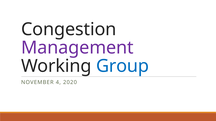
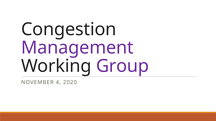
Group colour: blue -> purple (123, 66)
